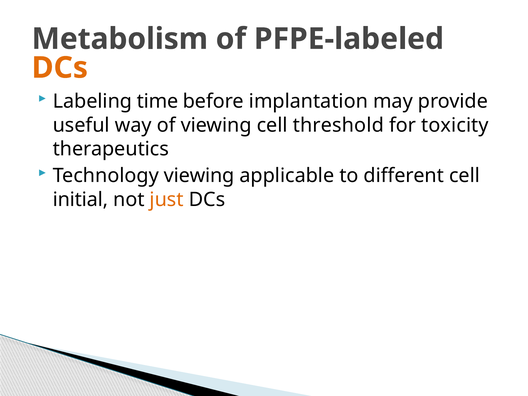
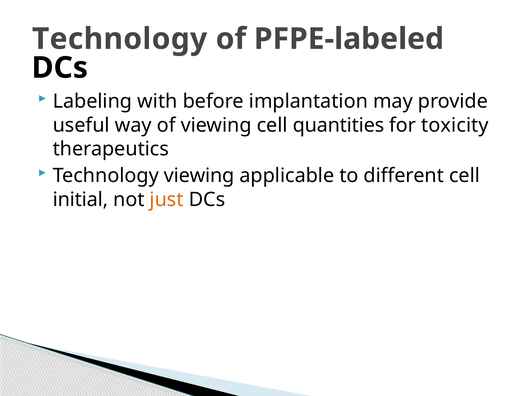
Metabolism: Metabolism -> Technology (120, 39)
DCs colour: orange -> black (60, 68)
time: time -> with (157, 101)
threshold: threshold -> quantities (339, 125)
